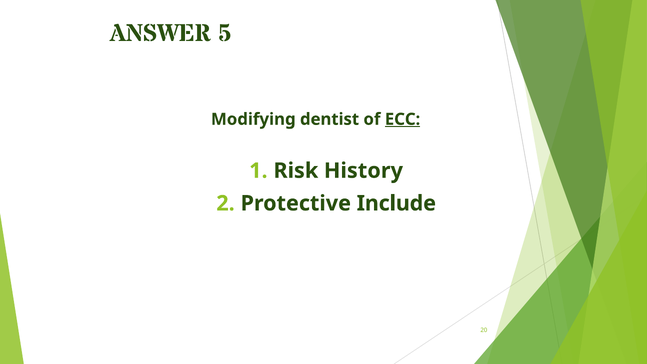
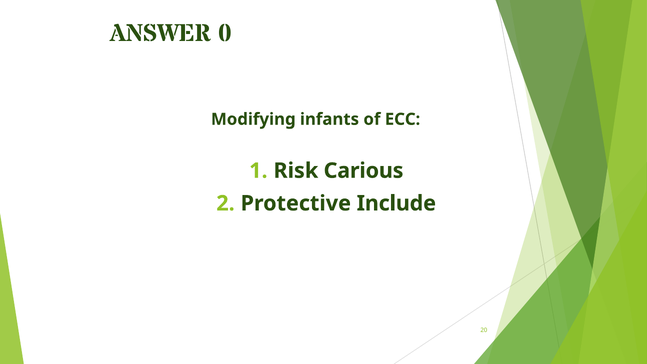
5: 5 -> 0 (225, 33)
dentist: dentist -> infants (330, 119)
ECC underline: present -> none (403, 119)
History: History -> Carious (364, 171)
